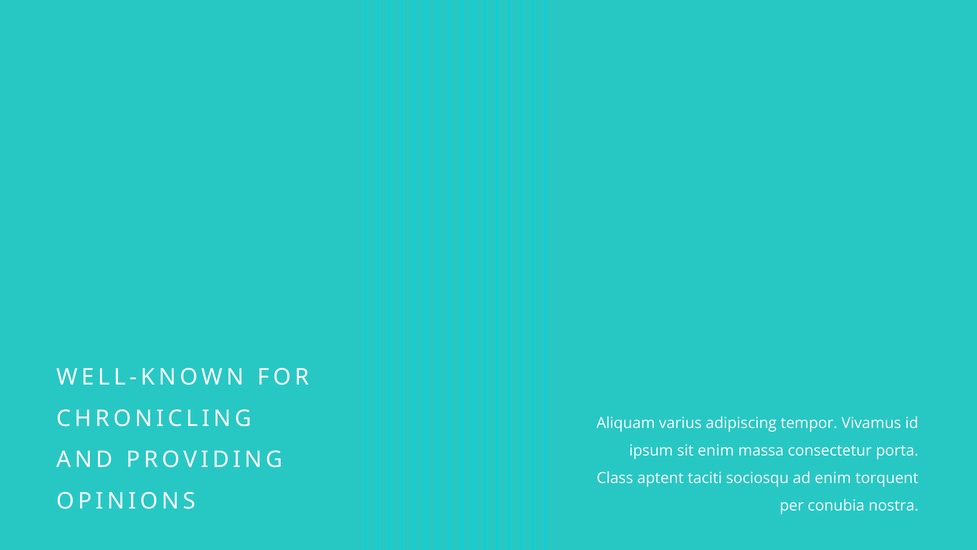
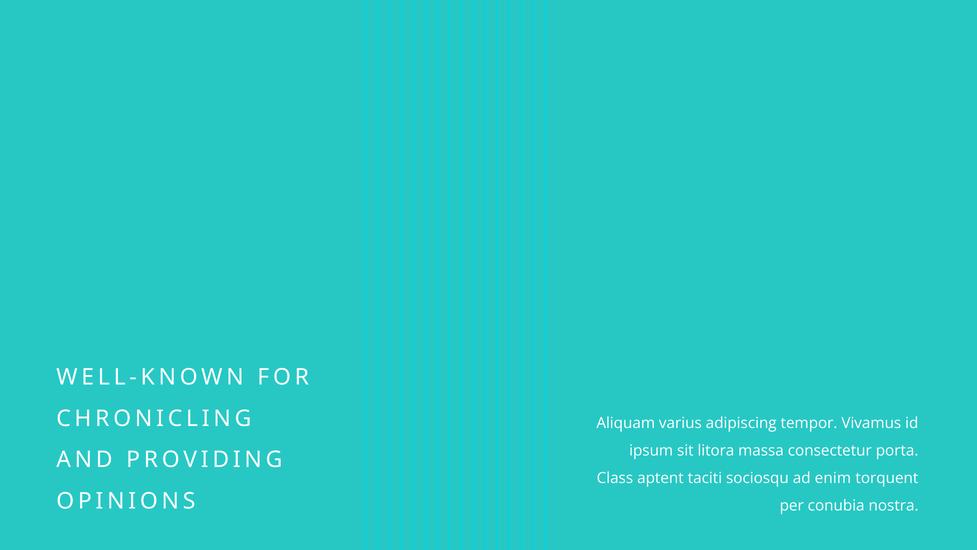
sit enim: enim -> litora (716, 450)
